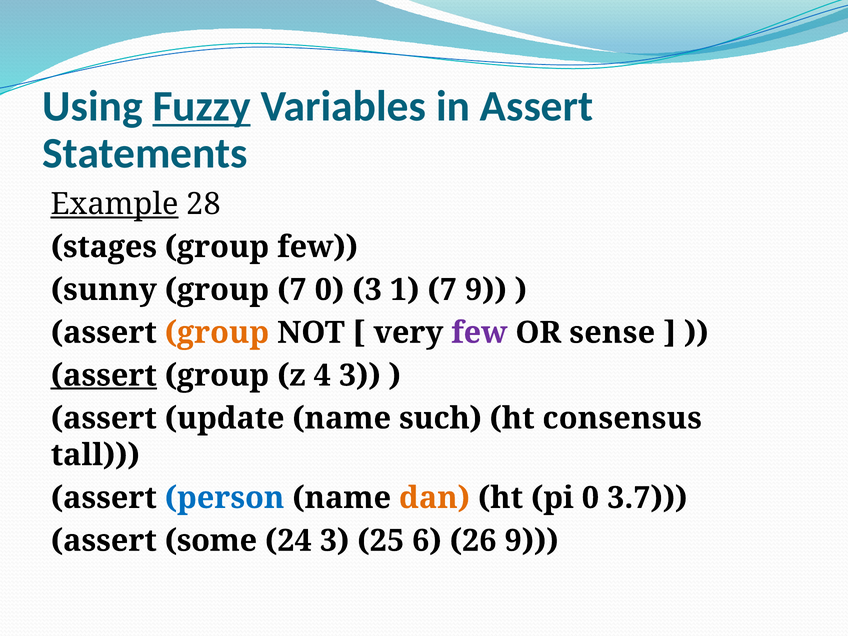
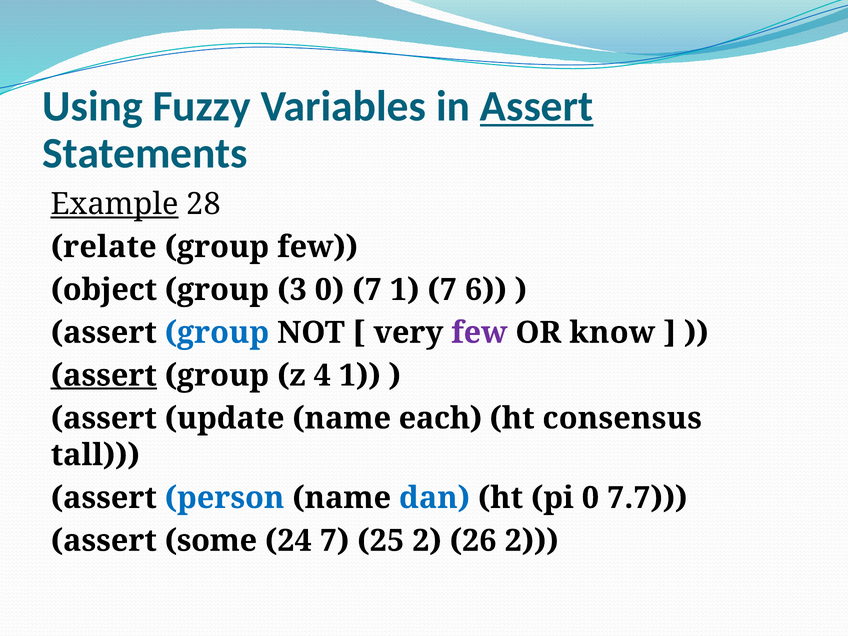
Fuzzy underline: present -> none (202, 106)
Assert underline: none -> present (537, 106)
stages: stages -> relate (104, 247)
sunny: sunny -> object (104, 290)
group 7: 7 -> 3 (292, 290)
0 3: 3 -> 7 (367, 290)
7 9: 9 -> 6 (486, 290)
group colour: orange -> blue (217, 333)
sense: sense -> know (612, 333)
4 3: 3 -> 1 (360, 376)
such: such -> each (440, 418)
dan colour: orange -> blue (434, 498)
3.7: 3.7 -> 7.7 (647, 498)
24 3: 3 -> 7 (334, 541)
25 6: 6 -> 2 (427, 541)
26 9: 9 -> 2 (532, 541)
